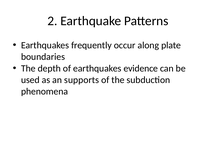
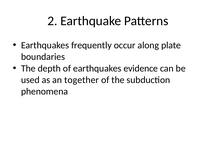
supports: supports -> together (82, 80)
